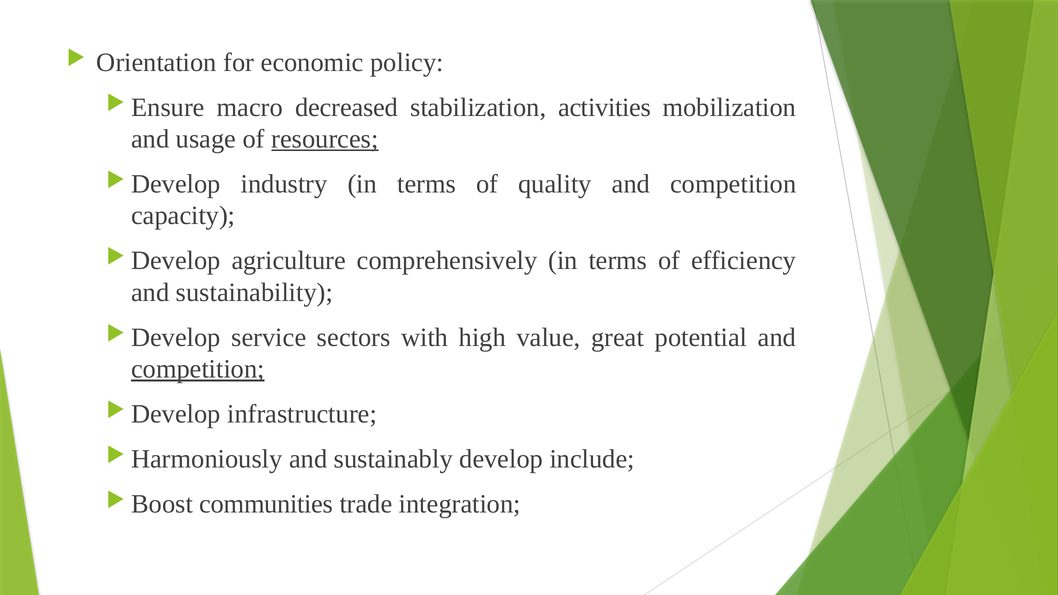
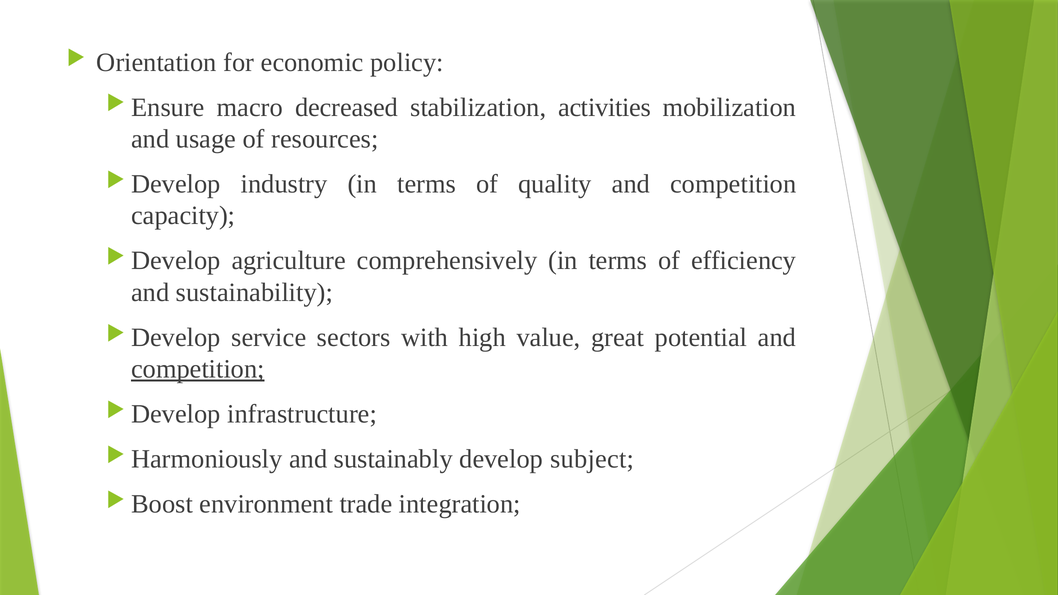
resources underline: present -> none (325, 139)
include: include -> subject (592, 459)
communities: communities -> environment (266, 504)
